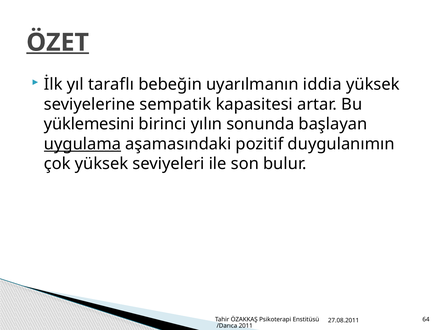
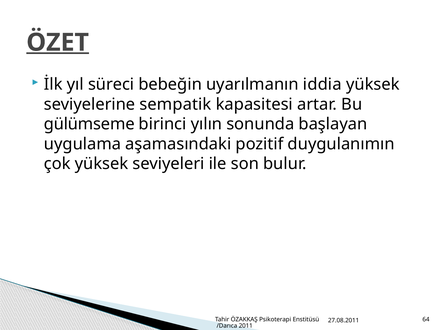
taraflı: taraflı -> süreci (111, 85)
yüklemesini: yüklemesini -> gülümseme (89, 124)
uygulama underline: present -> none (82, 144)
